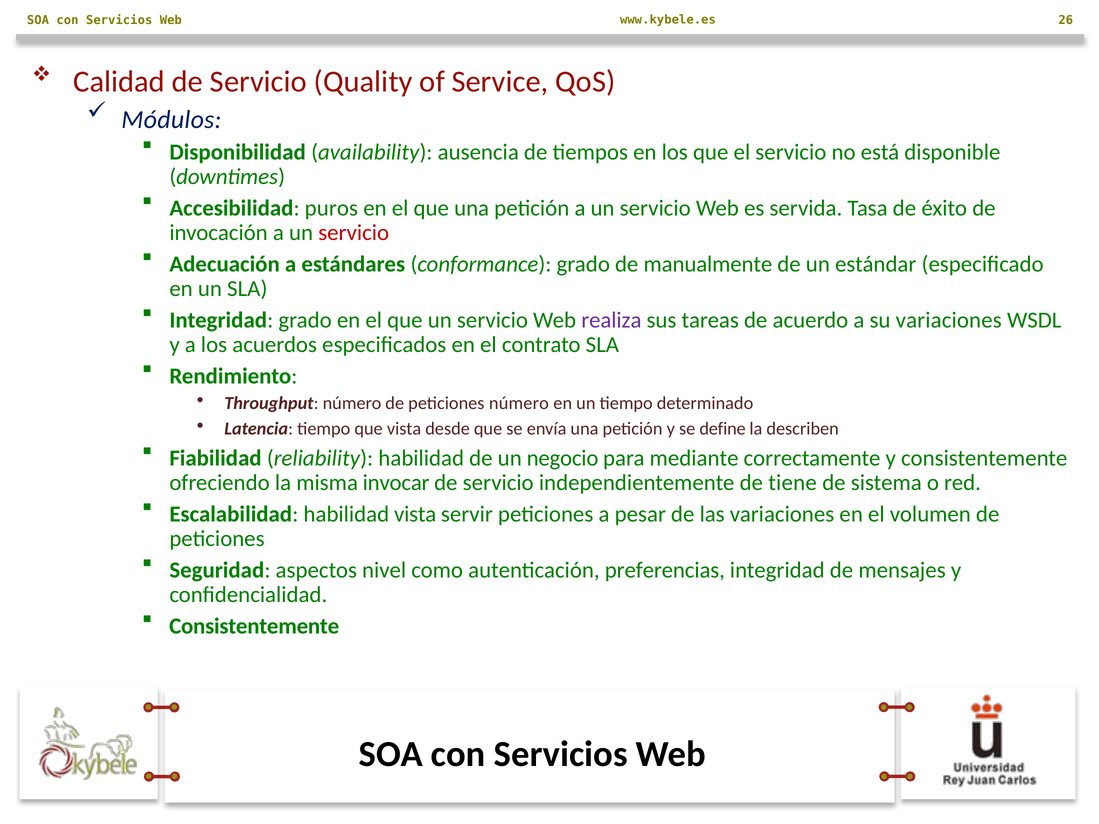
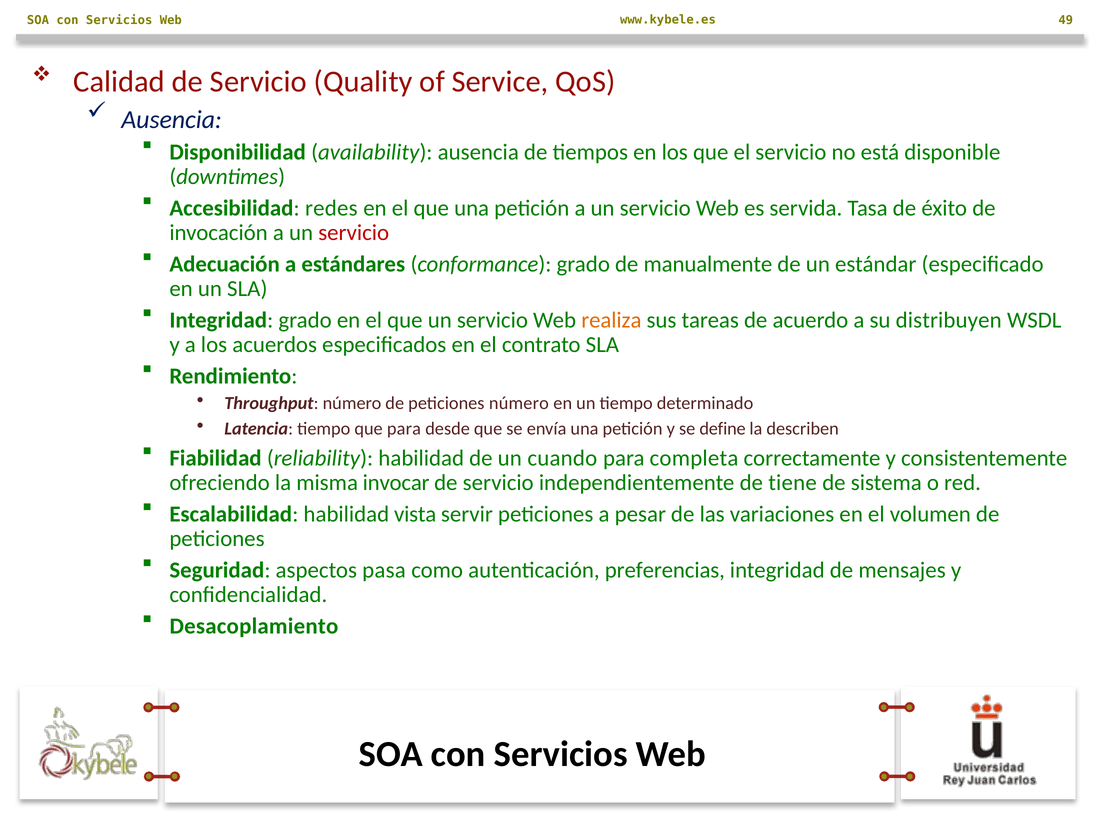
26: 26 -> 49 (1066, 20)
Módulos: Módulos -> Ausencia (172, 120)
puros: puros -> redes (331, 208)
realiza colour: purple -> orange (611, 320)
su variaciones: variaciones -> distribuyen (949, 320)
que vista: vista -> para (404, 429)
negocio: negocio -> cuando (562, 458)
mediante: mediante -> completa (694, 458)
nivel: nivel -> pasa (384, 570)
Consistentemente: Consistentemente -> Desacoplamiento (254, 626)
